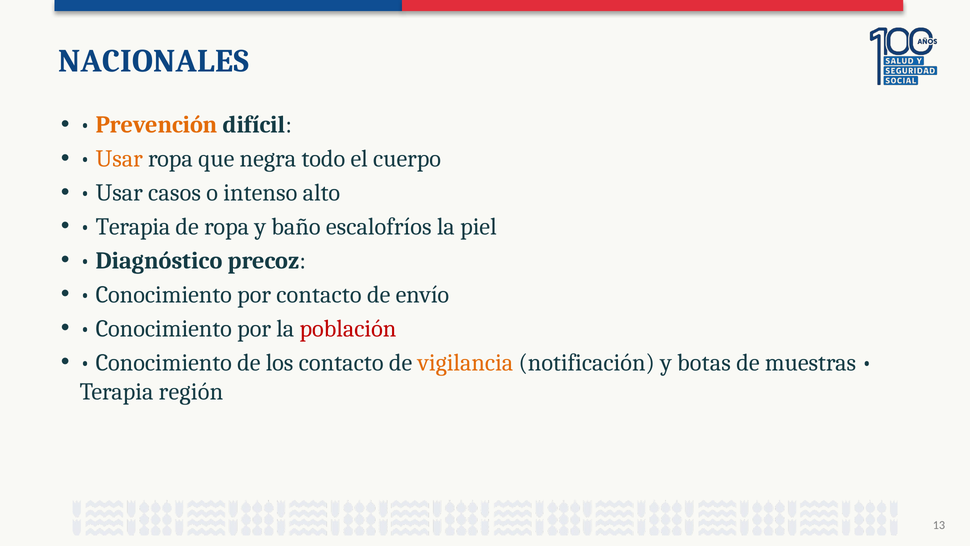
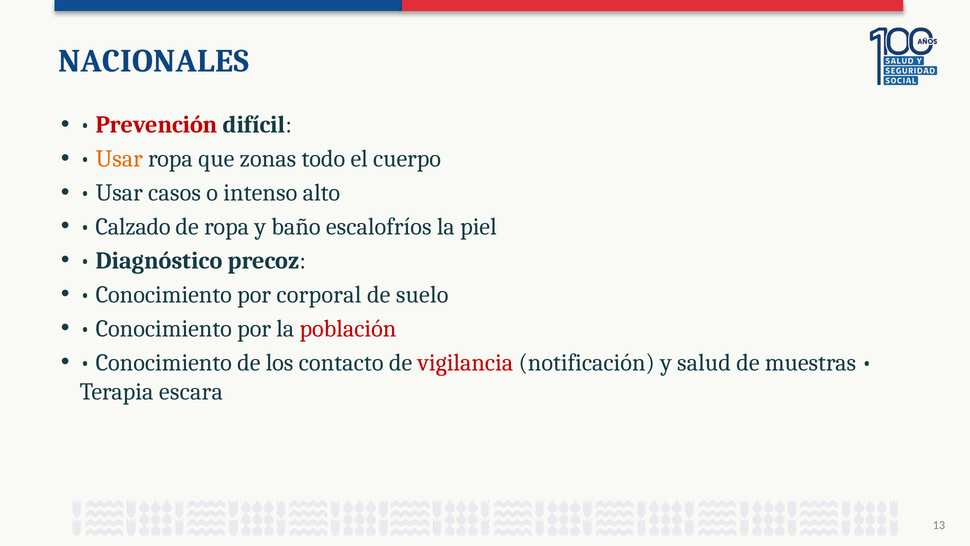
Prevención colour: orange -> red (157, 125)
negra: negra -> zonas (268, 159)
Terapia: Terapia -> Calzado (133, 227)
por contacto: contacto -> corporal (319, 295)
envío: envío -> suelo (422, 295)
vigilancia colour: orange -> red (465, 362)
botas: botas -> salud (704, 362)
región: región -> escara (191, 392)
